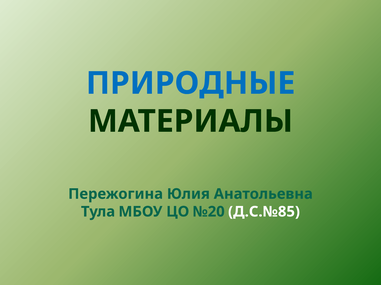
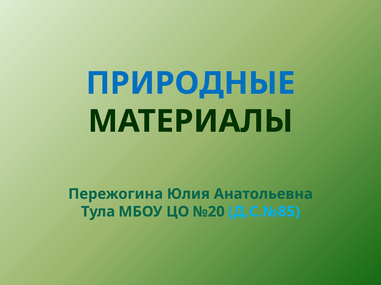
Д.С.№85 colour: white -> light blue (264, 212)
